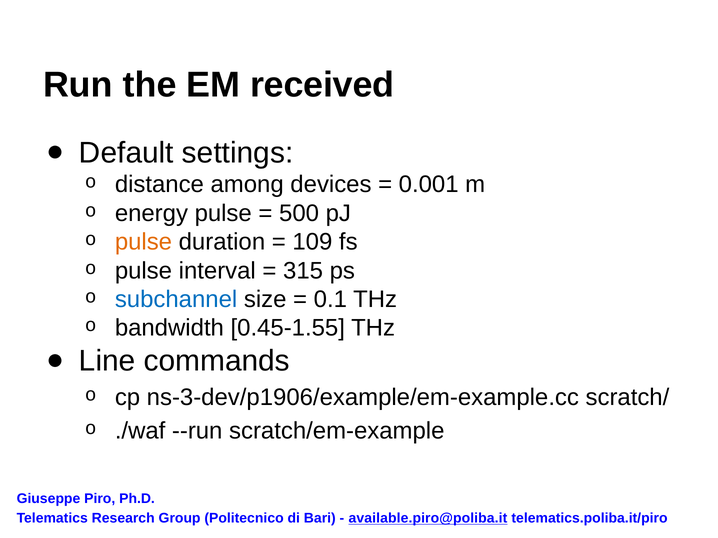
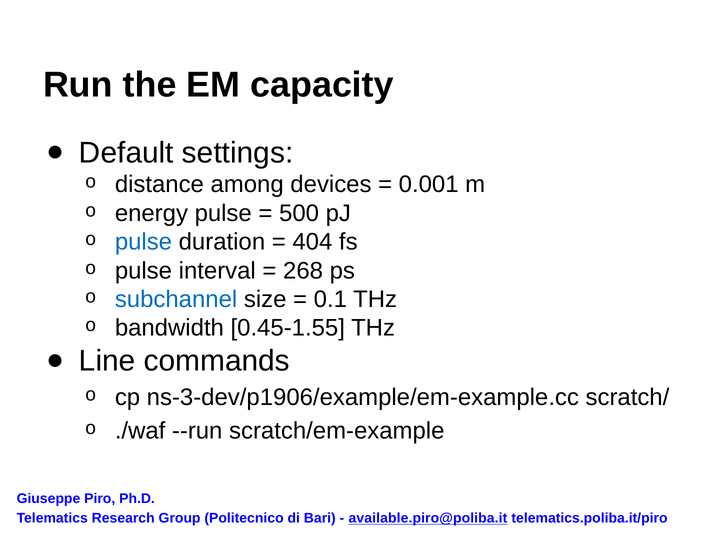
received: received -> capacity (322, 85)
pulse colour: orange -> blue (143, 242)
109: 109 -> 404 (312, 242)
315: 315 -> 268 (303, 271)
